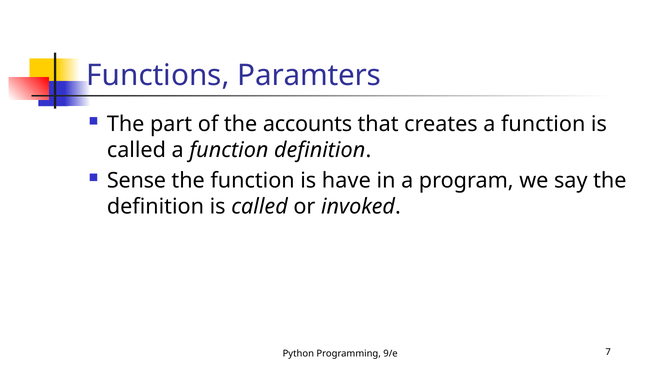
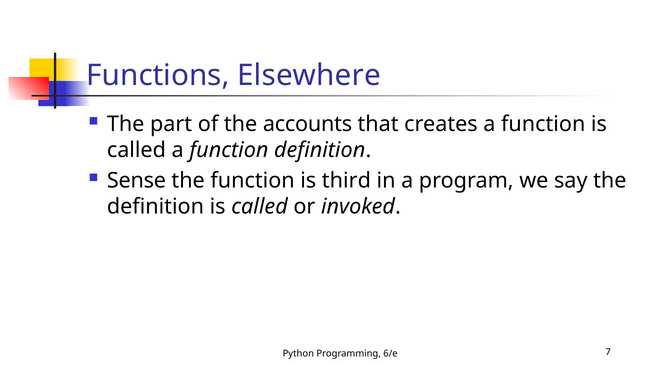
Paramters: Paramters -> Elsewhere (309, 75)
have: have -> third (346, 180)
9/e: 9/e -> 6/e (390, 353)
